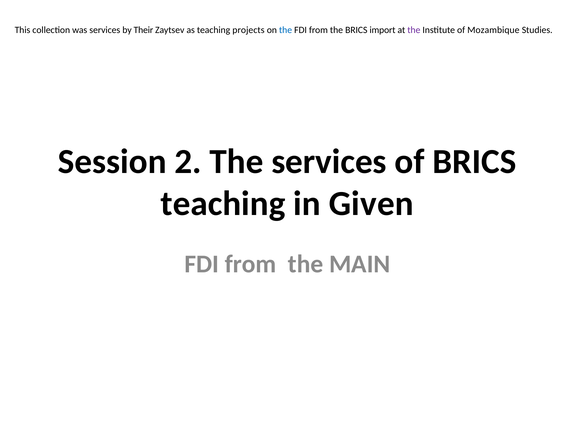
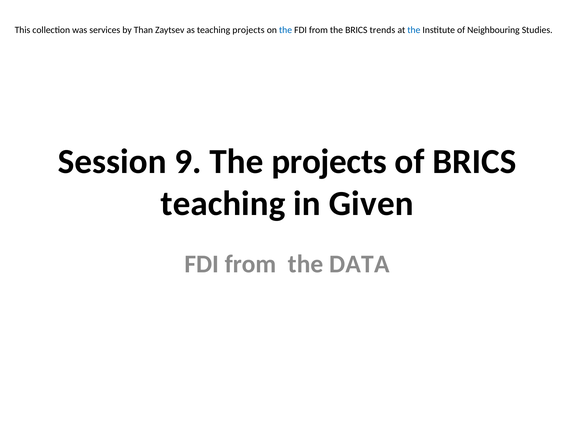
Their: Their -> Than (143, 30)
import: import -> trends (382, 30)
the colour: purple -> blue (414, 30)
Mozambique: Mozambique -> Neighbouring (493, 30)
2: 2 -> 9 (188, 162)
The services: services -> projects (329, 162)
MAIN: MAIN -> DATA (359, 264)
